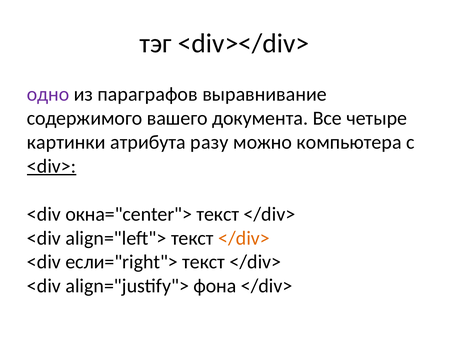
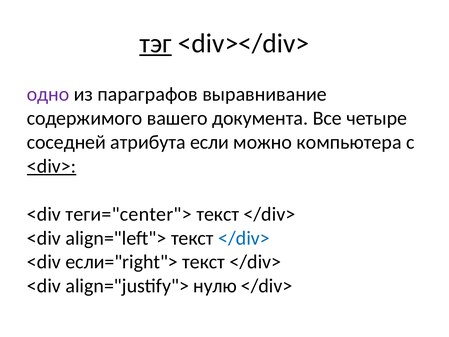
тэг underline: none -> present (156, 43)
картинки: картинки -> соседней (66, 142)
разу: разу -> если (210, 142)
окна="center">: окна="center"> -> теги="center"> (129, 214)
</div> colour: orange -> blue (244, 238)
фона: фона -> нулю (215, 286)
